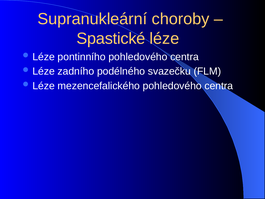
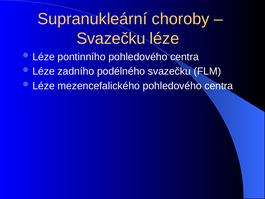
Spastické: Spastické -> Svazečku (111, 38)
